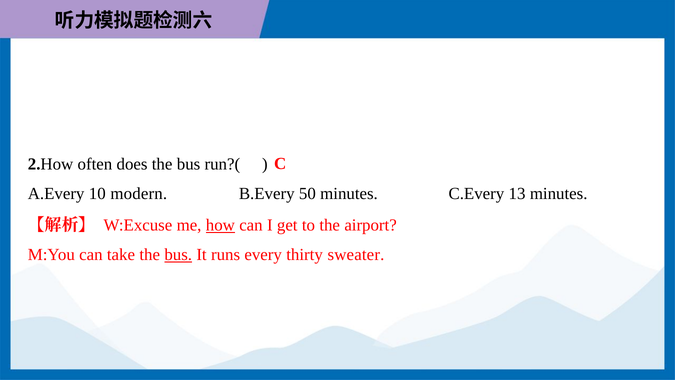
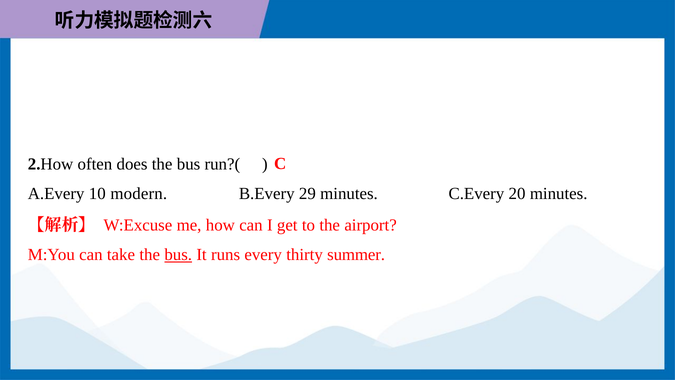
50: 50 -> 29 (307, 194)
13: 13 -> 20 (517, 194)
how underline: present -> none (220, 225)
sweater: sweater -> summer (356, 254)
